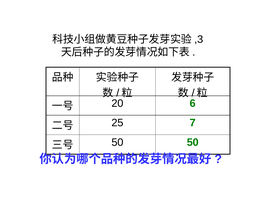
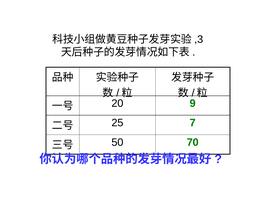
6: 6 -> 9 (193, 103)
50 50: 50 -> 70 (193, 142)
